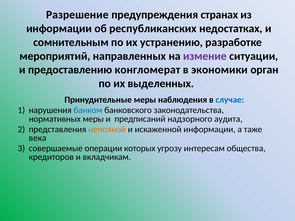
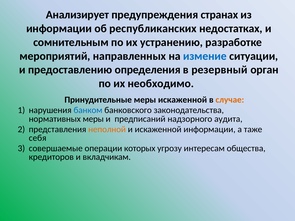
Разрешение: Разрешение -> Анализирует (77, 15)
измение colour: purple -> blue (205, 56)
конгломерат: конгломерат -> определения (148, 70)
экономики: экономики -> резервный (219, 70)
выделенных: выделенных -> необходимо (161, 84)
меры наблюдения: наблюдения -> искаженной (183, 100)
случае colour: blue -> orange (230, 100)
века: века -> себя (38, 138)
